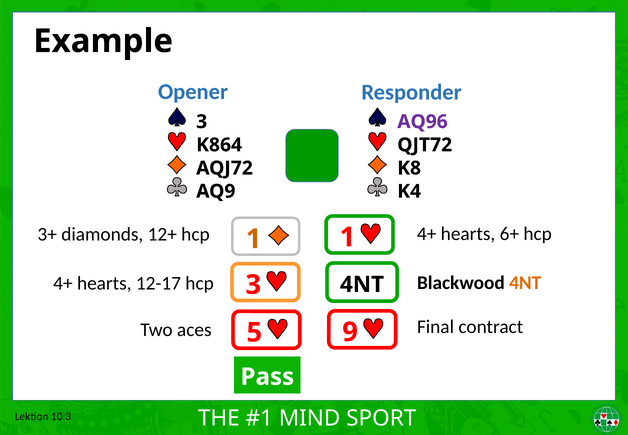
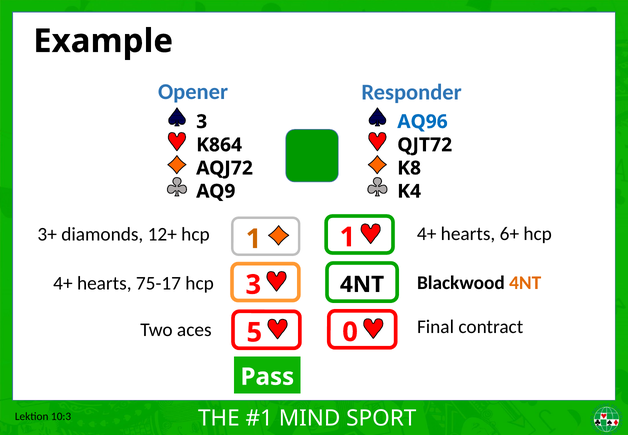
AQ96 colour: purple -> blue (422, 122)
12-17: 12-17 -> 75-17 (158, 283)
9: 9 -> 0 (350, 332)
